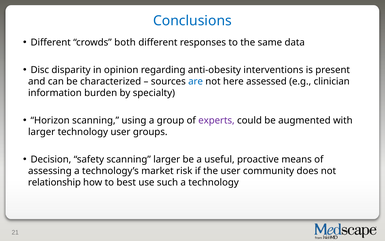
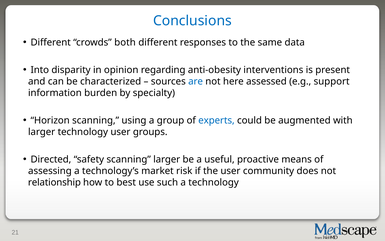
Disc: Disc -> Into (40, 70)
clinician: clinician -> support (332, 81)
experts colour: purple -> blue (216, 120)
Decision: Decision -> Directed (51, 159)
